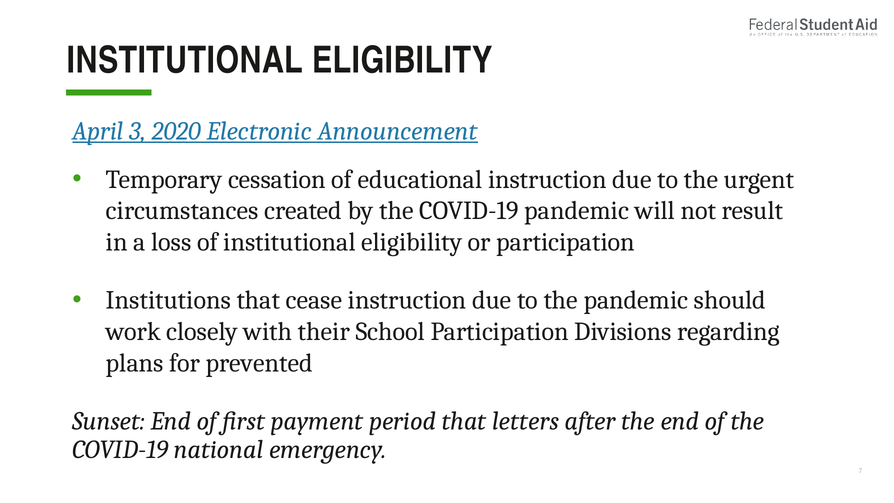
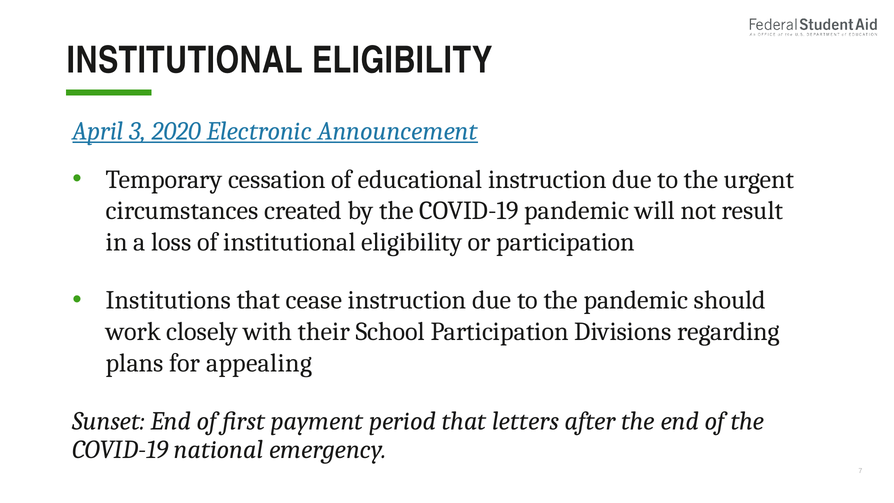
prevented: prevented -> appealing (259, 363)
